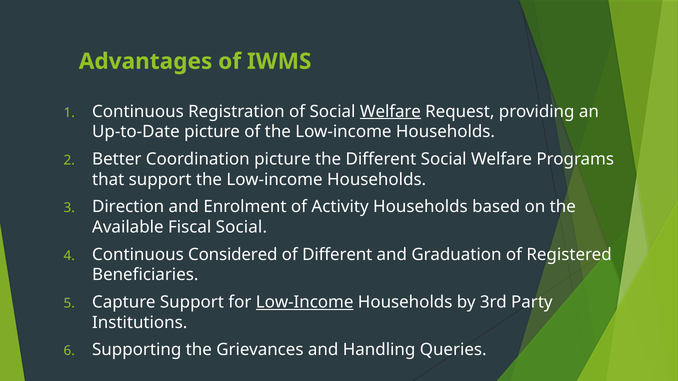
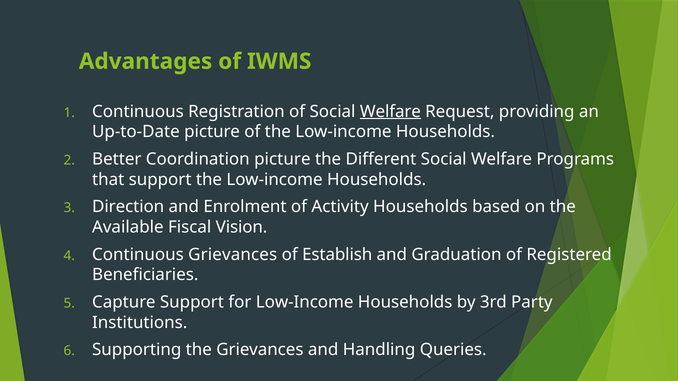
Fiscal Social: Social -> Vision (242, 227)
Continuous Considered: Considered -> Grievances (233, 255)
of Different: Different -> Establish (337, 255)
Low-Income underline: present -> none (305, 303)
